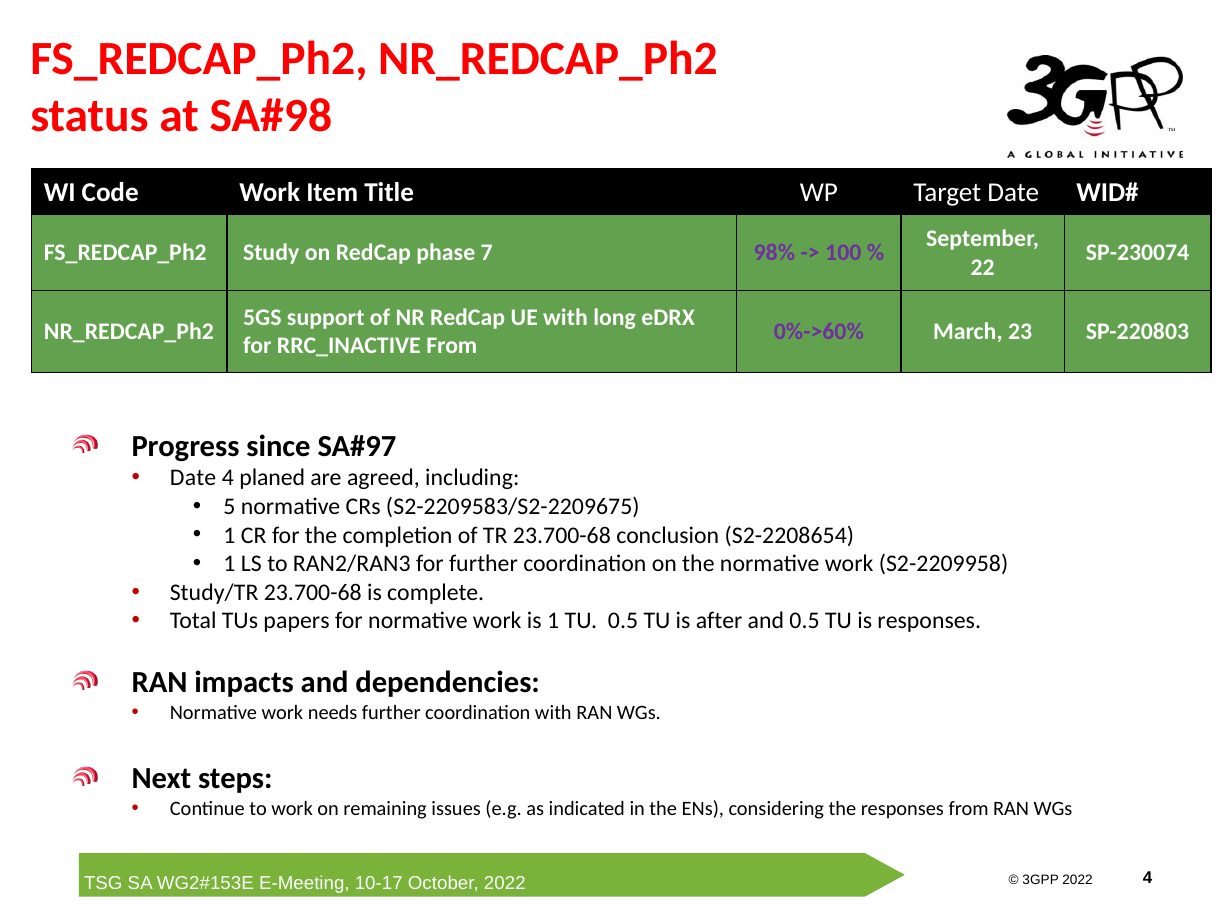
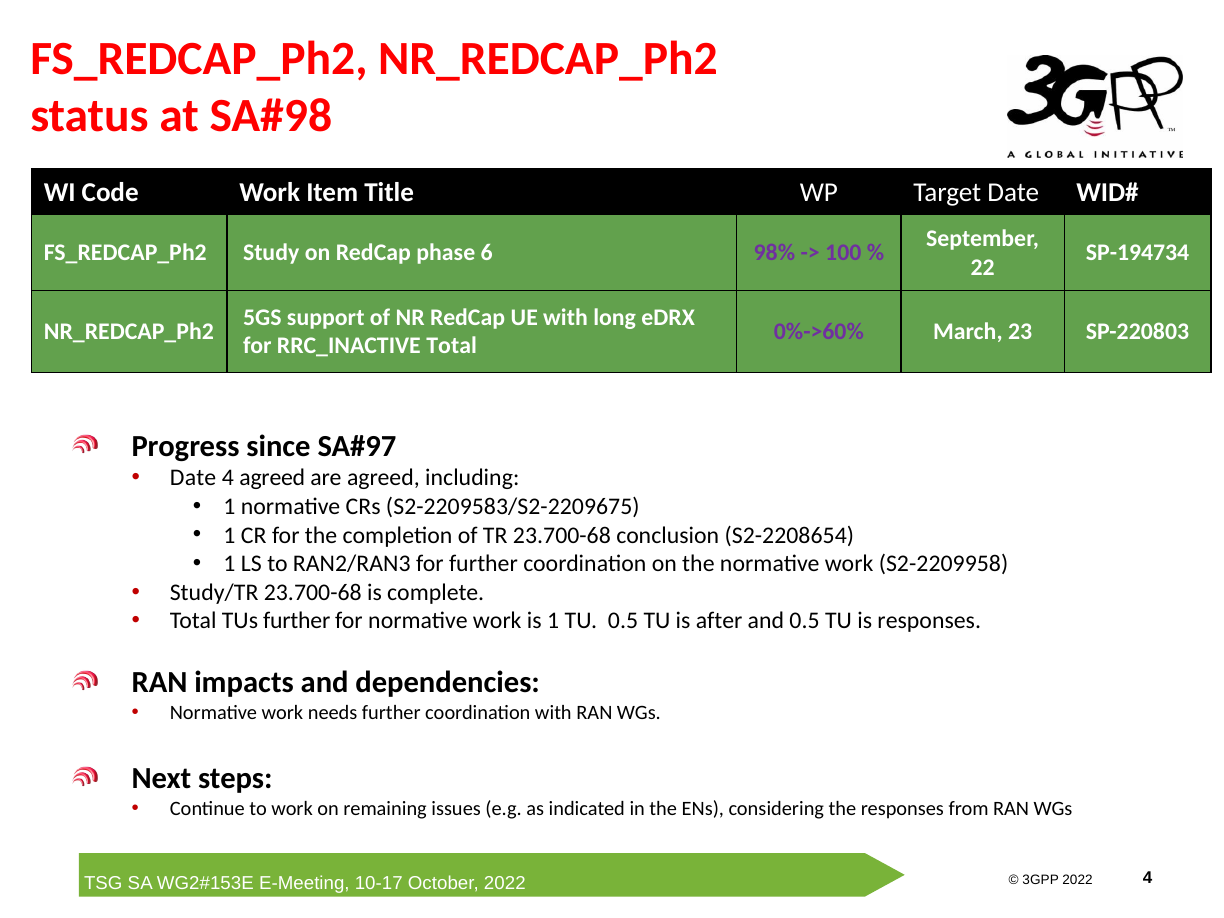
7: 7 -> 6 (487, 253)
SP-230074: SP-230074 -> SP-194734 (1138, 253)
From: From -> Total (452, 346)
4 planed: planed -> agreed (272, 478)
5: 5 -> 1 (229, 507)
TUs papers: papers -> further (297, 621)
